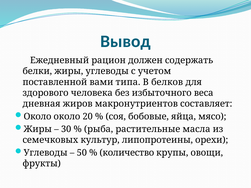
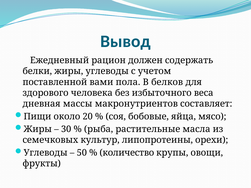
типа: типа -> пола (128, 82)
жиров: жиров -> массы (78, 104)
Около: Около -> Пищи (37, 117)
